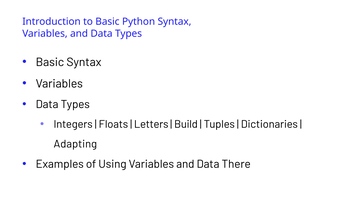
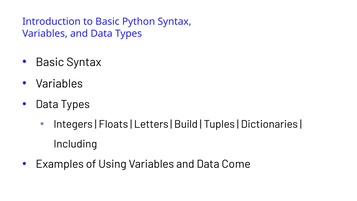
Adapting: Adapting -> Including (75, 144)
There: There -> Come (236, 164)
